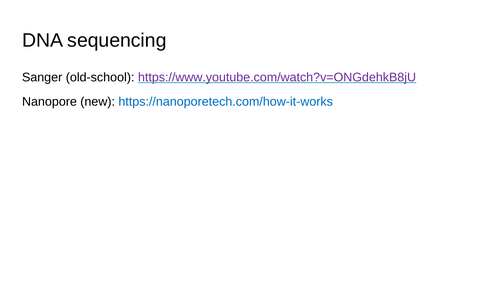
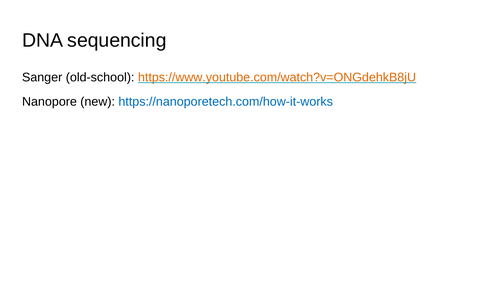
https://www.youtube.com/watch?v=ONGdehkB8jU colour: purple -> orange (277, 77)
